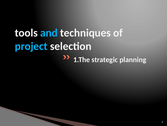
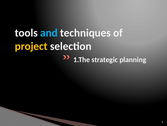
project colour: light blue -> yellow (31, 46)
